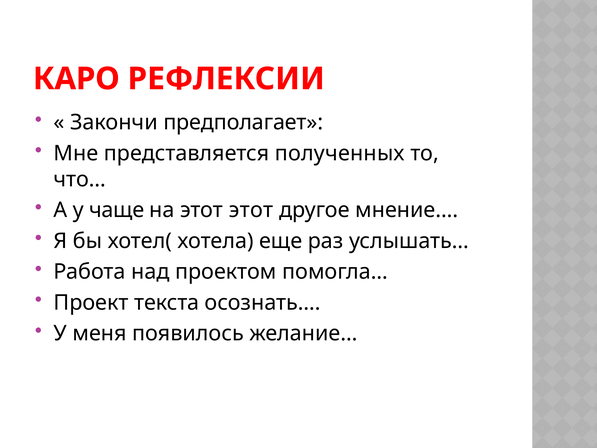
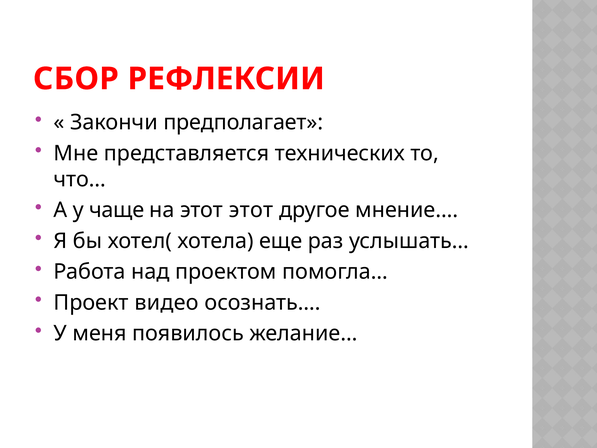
КАРО: КАРО -> СБОР (76, 79)
полученных: полученных -> технических (340, 153)
текста: текста -> видео (167, 303)
